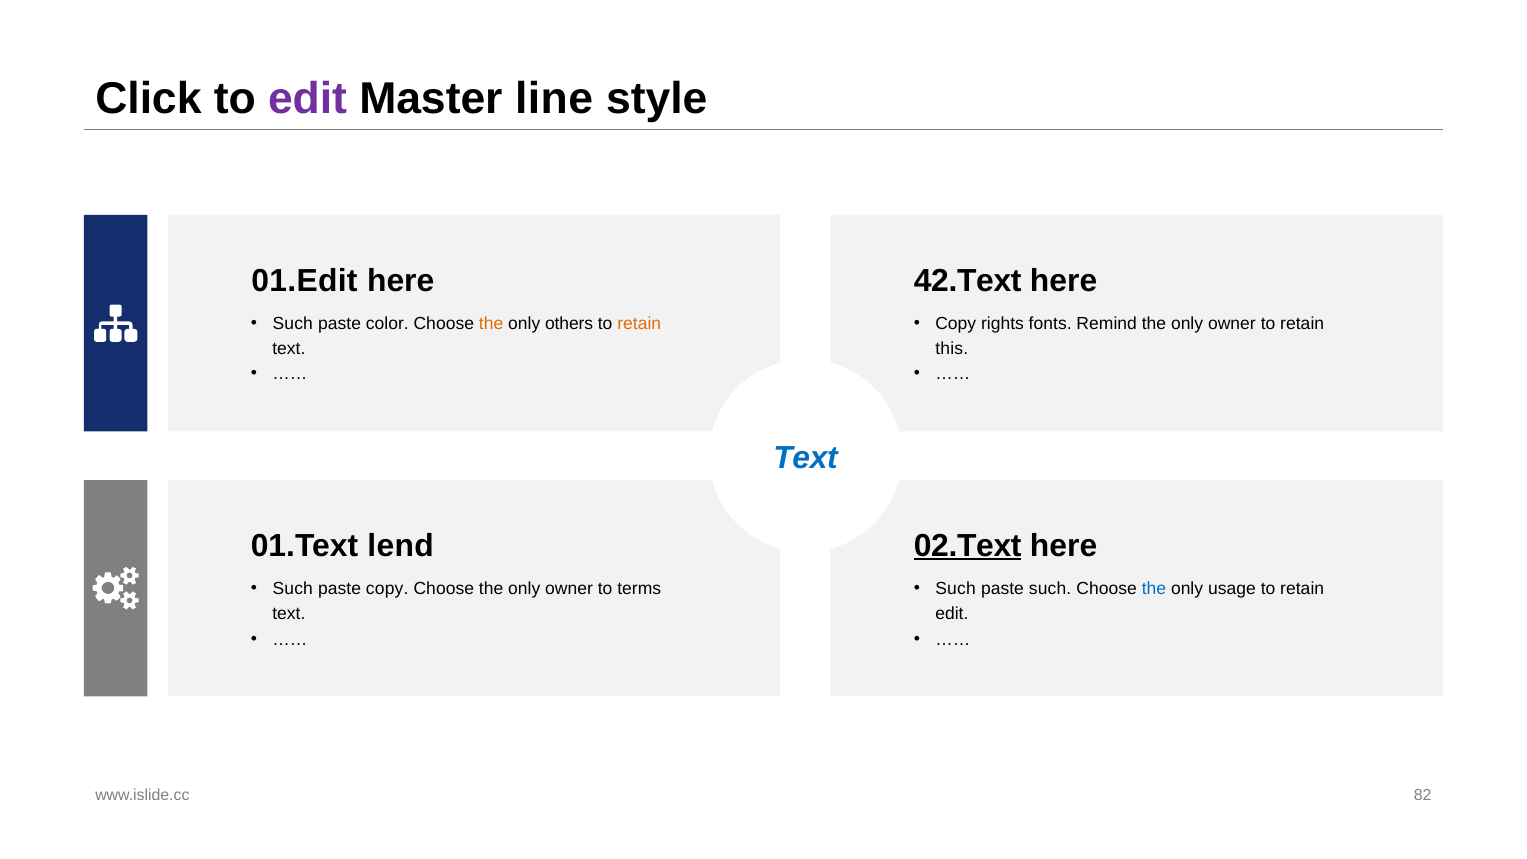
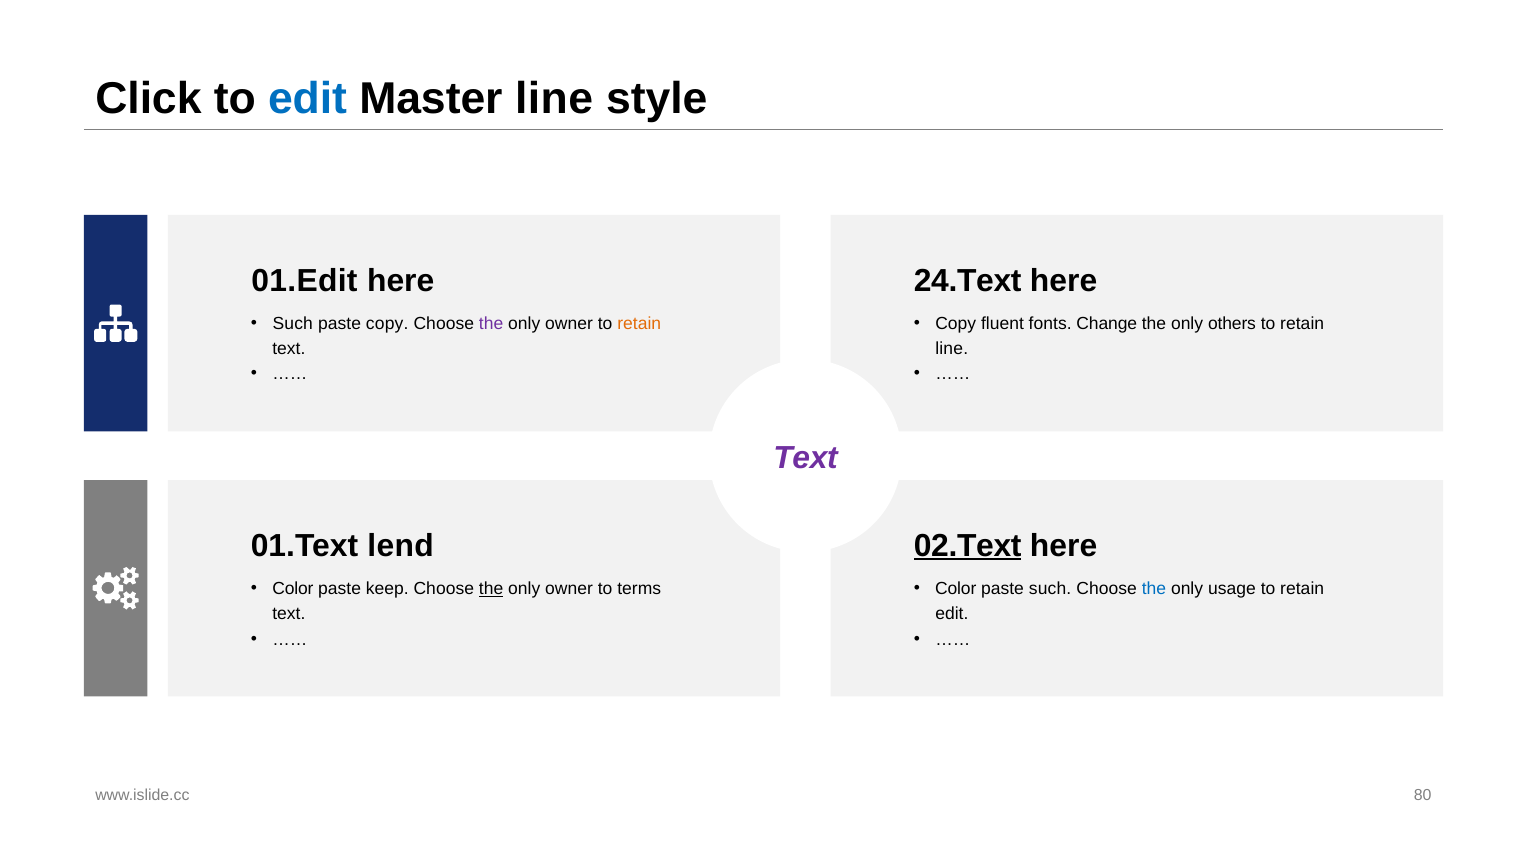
edit colour: purple -> blue (308, 99)
42.Text: 42.Text -> 24.Text (968, 281)
paste color: color -> copy (387, 324)
the colour: orange -> purple (491, 324)
others: others -> owner (569, 324)
rights: rights -> fluent (1002, 324)
Remind: Remind -> Change (1107, 324)
owner: owner -> others (1232, 324)
this: this -> line (952, 349)
Text colour: blue -> purple (806, 458)
Such: Such -> Color (293, 589)
paste copy: copy -> keep (387, 589)
the underline: none -> present (491, 589)
Such: Such -> Color (956, 589)
82: 82 -> 80 (1423, 796)
